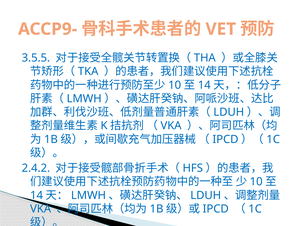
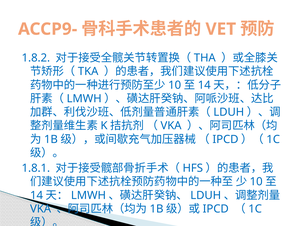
3.5.5: 3.5.5 -> 1.8.2 (36, 58)
2.4.2: 2.4.2 -> 1.8.1 (36, 168)
